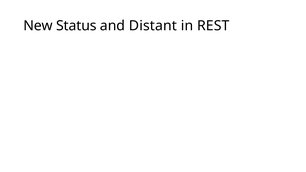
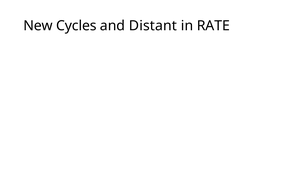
Status: Status -> Cycles (76, 26)
REST: REST -> RATE (213, 26)
